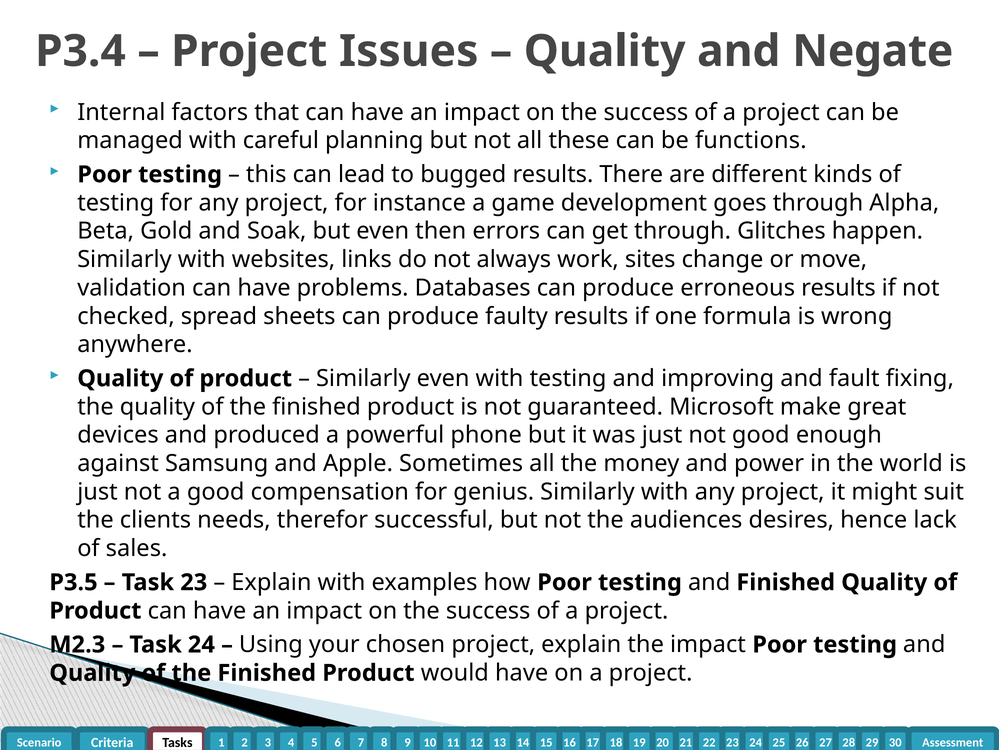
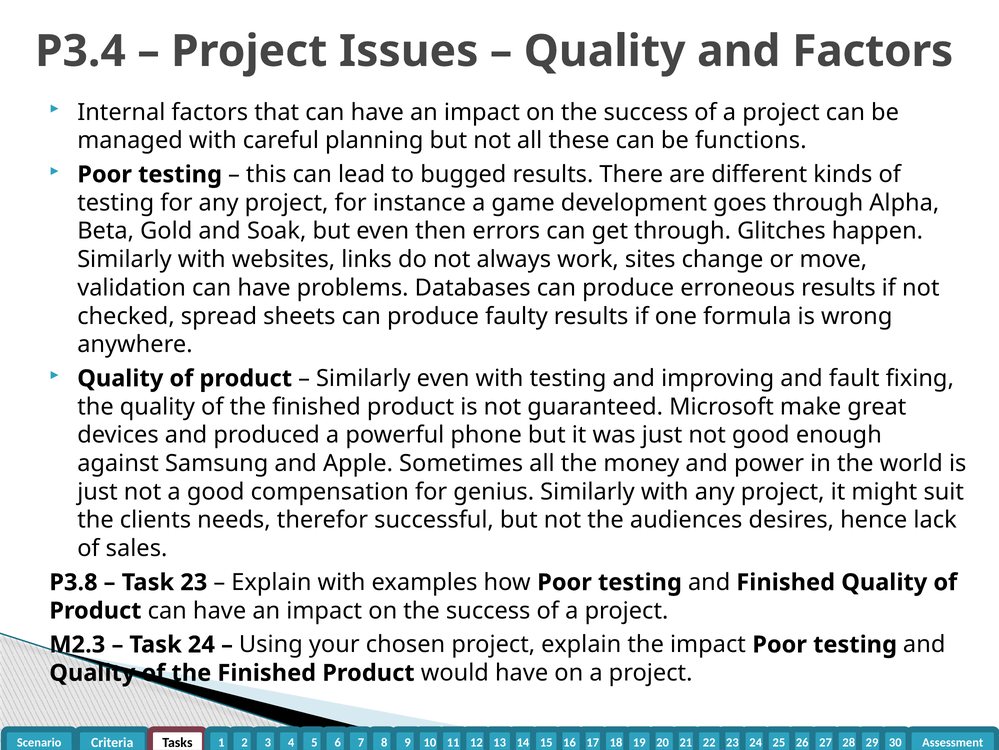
and Negate: Negate -> Factors (873, 51)
P3.5: P3.5 -> P3.8 (73, 582)
